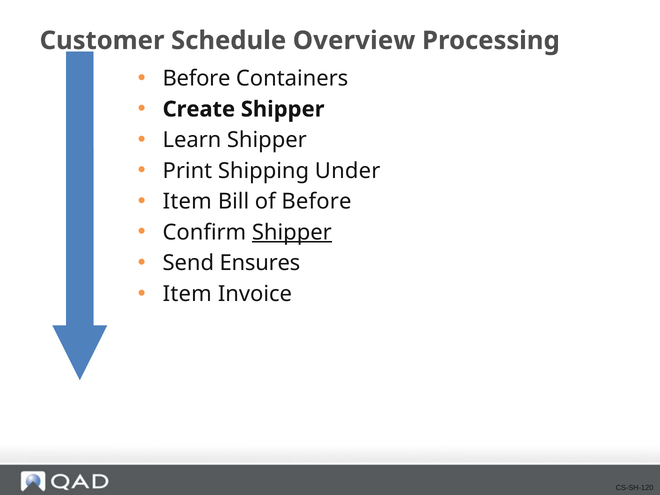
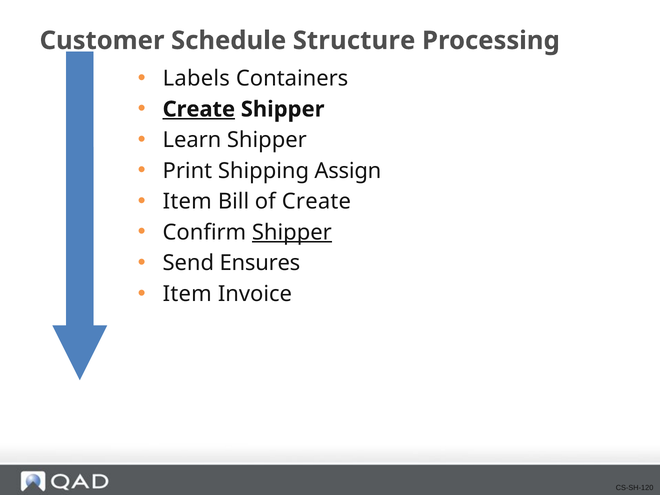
Overview: Overview -> Structure (354, 41)
Before: Before -> Labels (196, 78)
Create underline: none -> present (199, 109)
Under: Under -> Assign (348, 171)
of Before: Before -> Create (316, 202)
